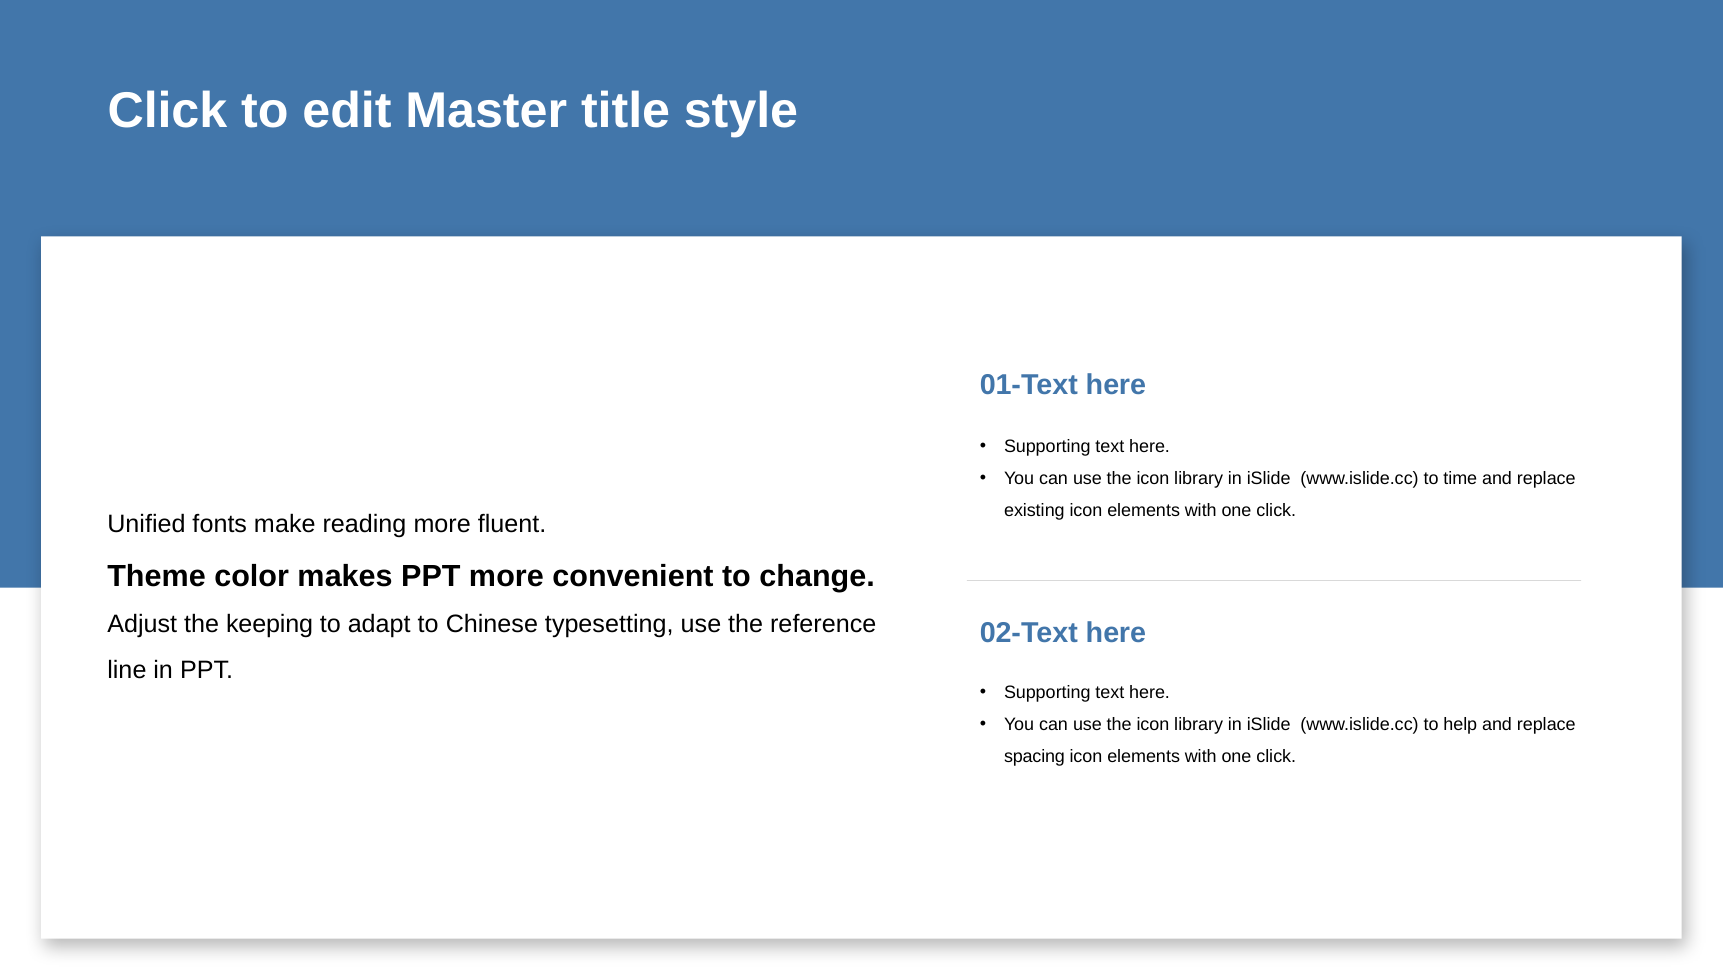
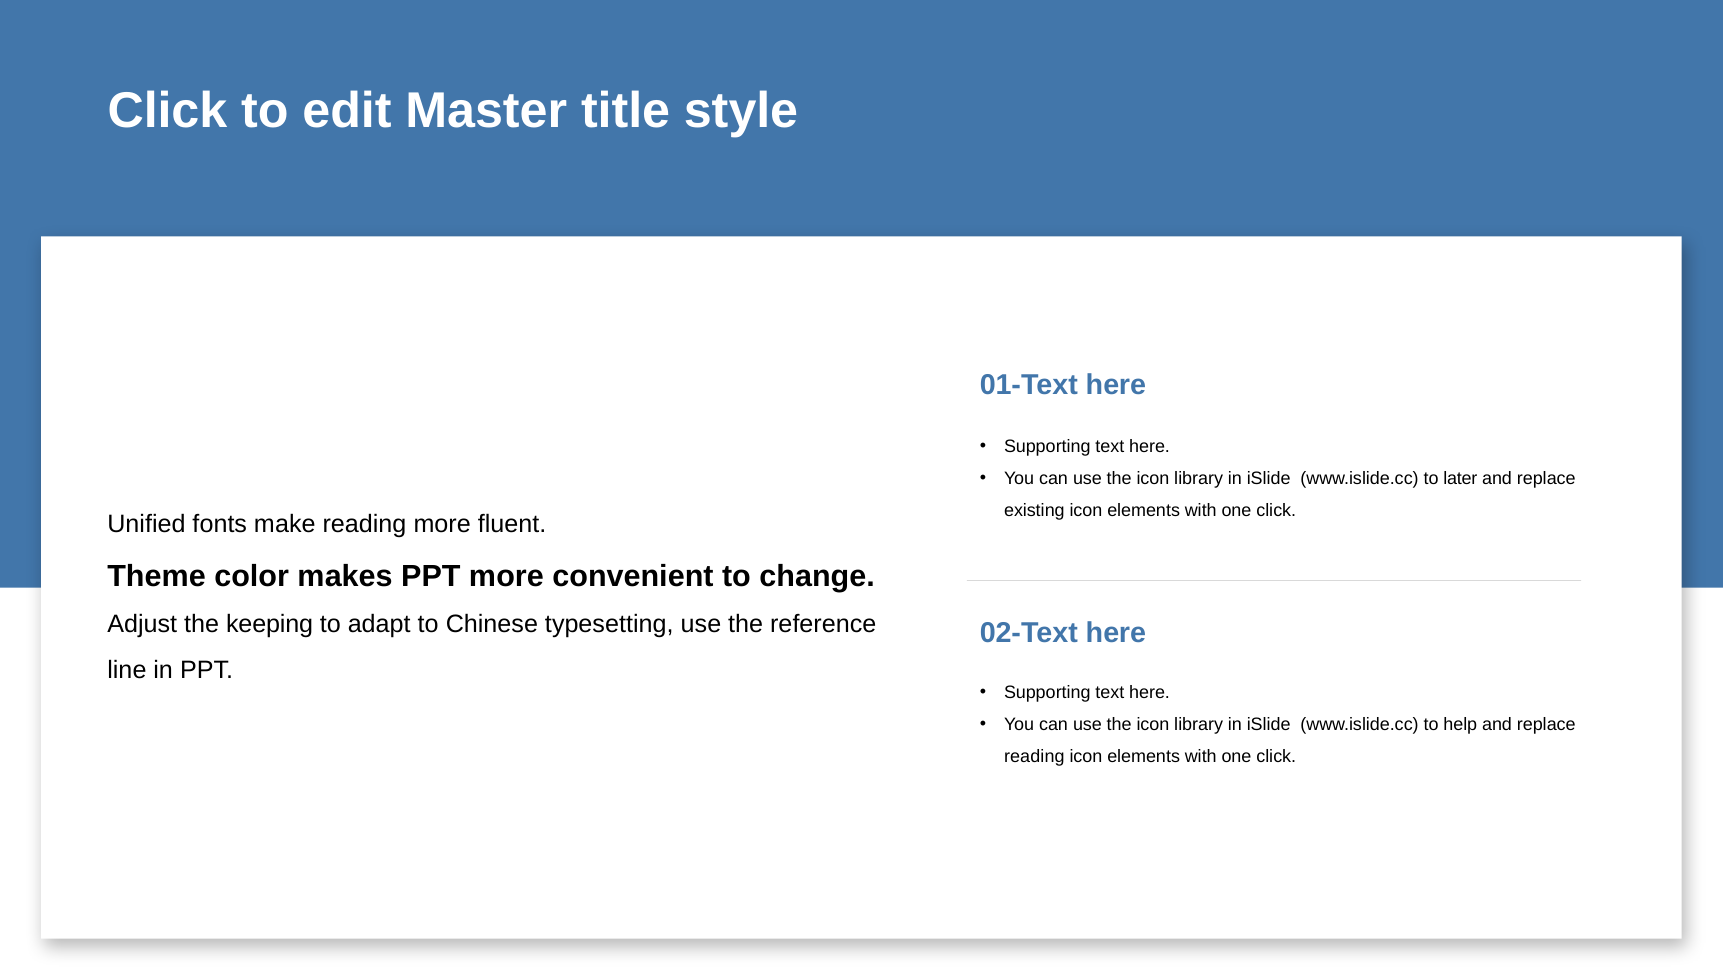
time: time -> later (1460, 478)
spacing: spacing -> reading (1034, 756)
